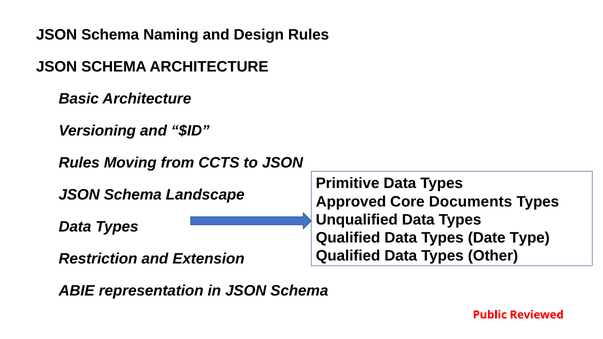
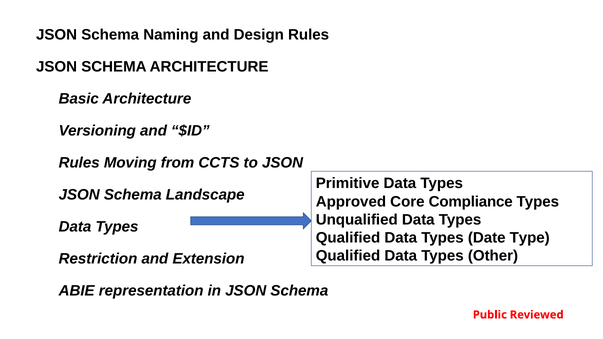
Documents: Documents -> Compliance (471, 202)
